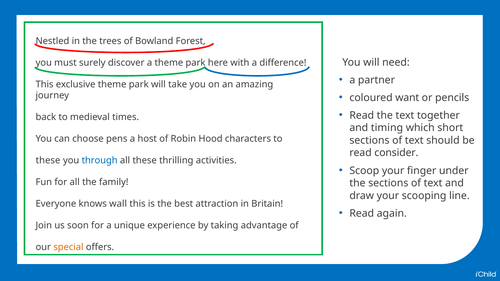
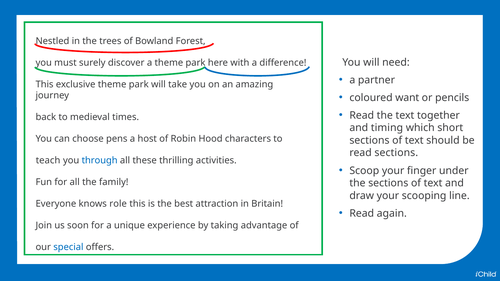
read consider: consider -> sections (396, 153)
these: these -> teach (48, 161)
wall: wall -> role (118, 204)
special colour: orange -> blue (68, 247)
